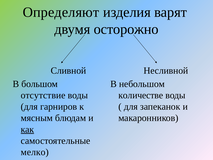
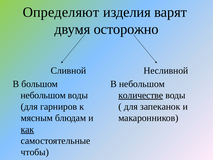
отсутствие: отсутствие -> небольшом (43, 95)
количестве underline: none -> present (141, 95)
мелко: мелко -> чтобы (35, 152)
